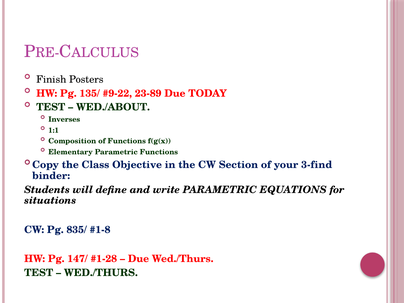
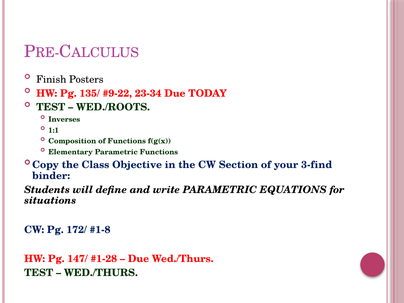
23-89: 23-89 -> 23-34 (148, 93)
WED./ABOUT: WED./ABOUT -> WED./ROOTS (113, 107)
835/: 835/ -> 172/ (77, 230)
